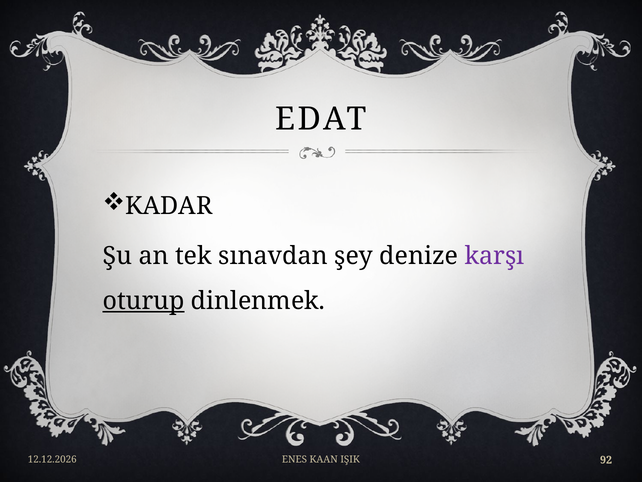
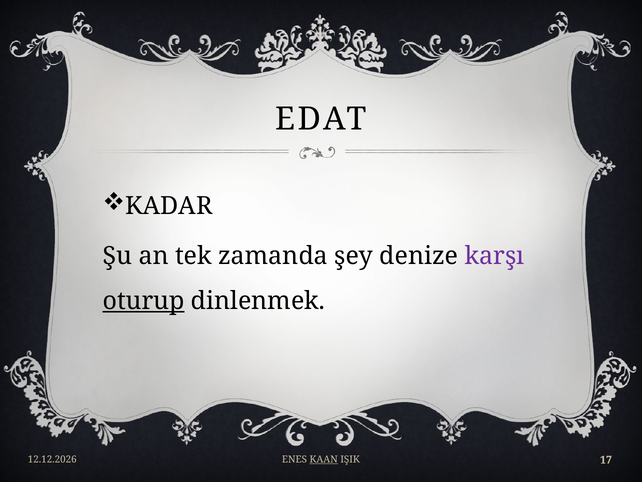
sınavdan: sınavdan -> zamanda (273, 256)
KAAN underline: none -> present (324, 459)
92: 92 -> 17 (606, 459)
